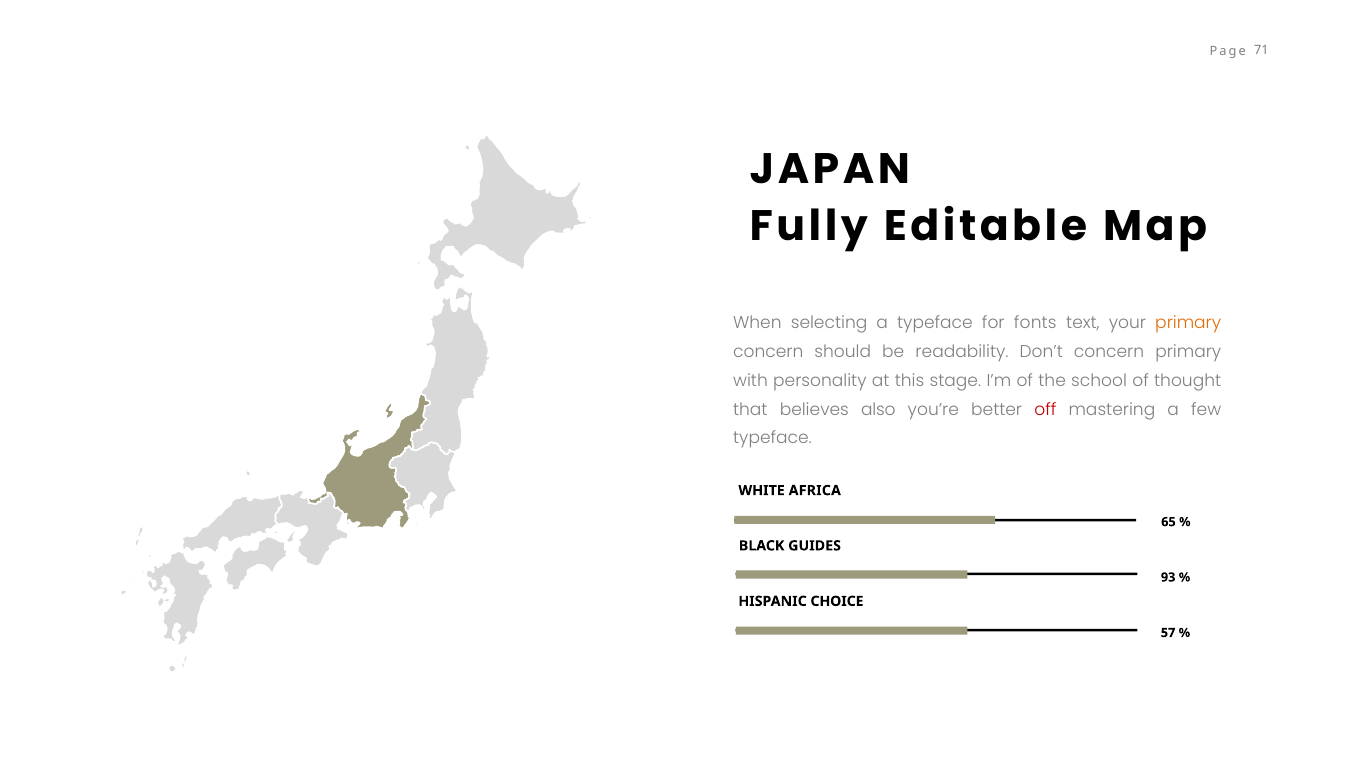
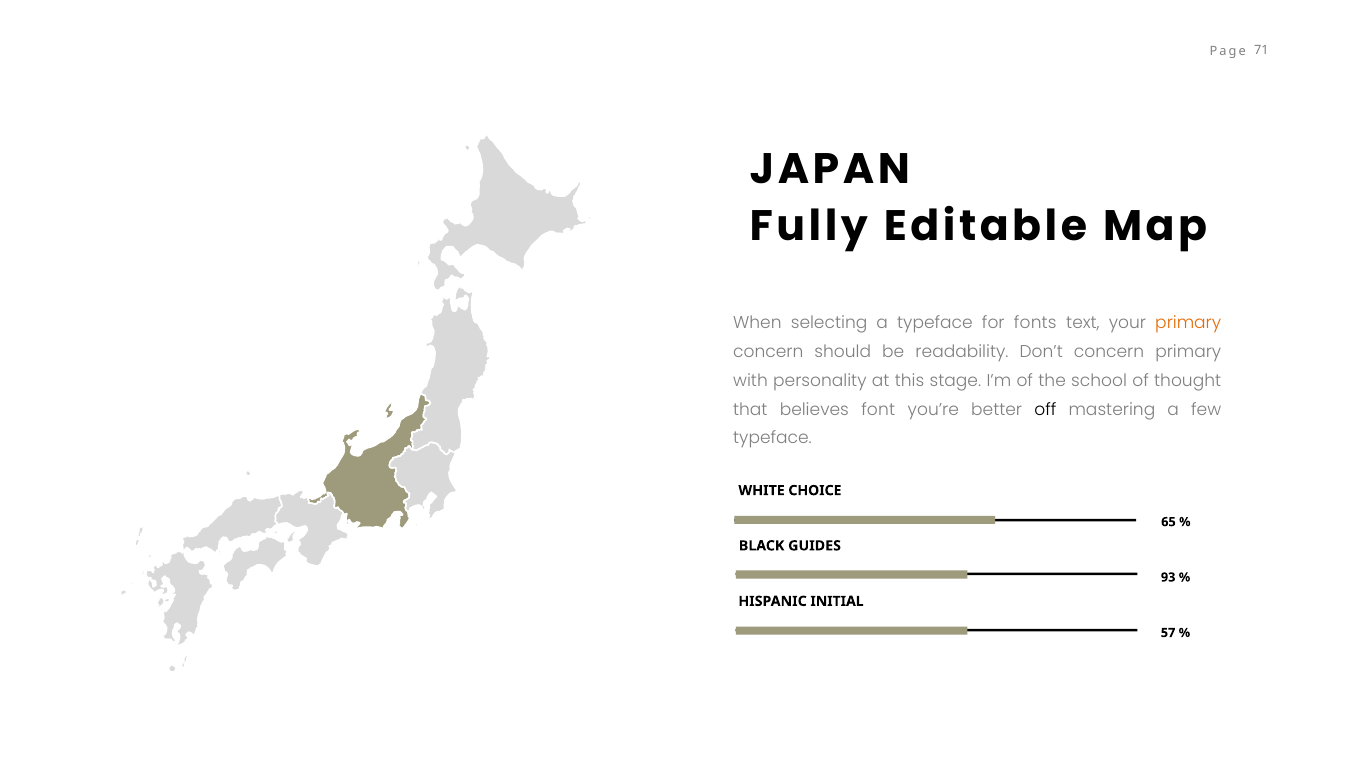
also: also -> font (878, 409)
off colour: red -> black (1045, 409)
AFRICA: AFRICA -> CHOICE (815, 490)
CHOICE: CHOICE -> INITIAL (837, 601)
